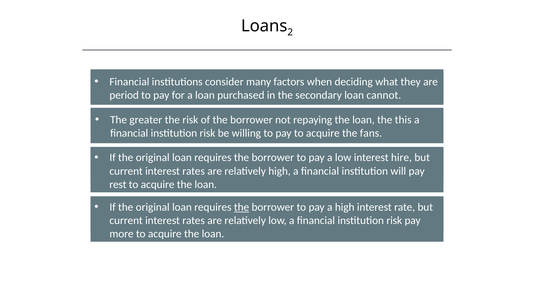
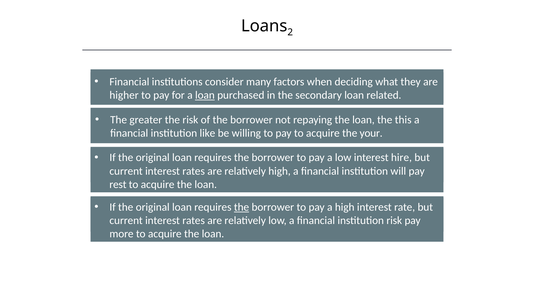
period: period -> higher (124, 95)
loan underline: none -> present (205, 95)
cannot: cannot -> related (384, 95)
risk: risk -> like (207, 133)
fans: fans -> your (371, 133)
